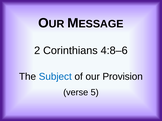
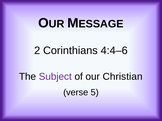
4:8–6: 4:8–6 -> 4:4–6 (114, 51)
Subject colour: blue -> purple (55, 77)
Provision: Provision -> Christian (123, 77)
